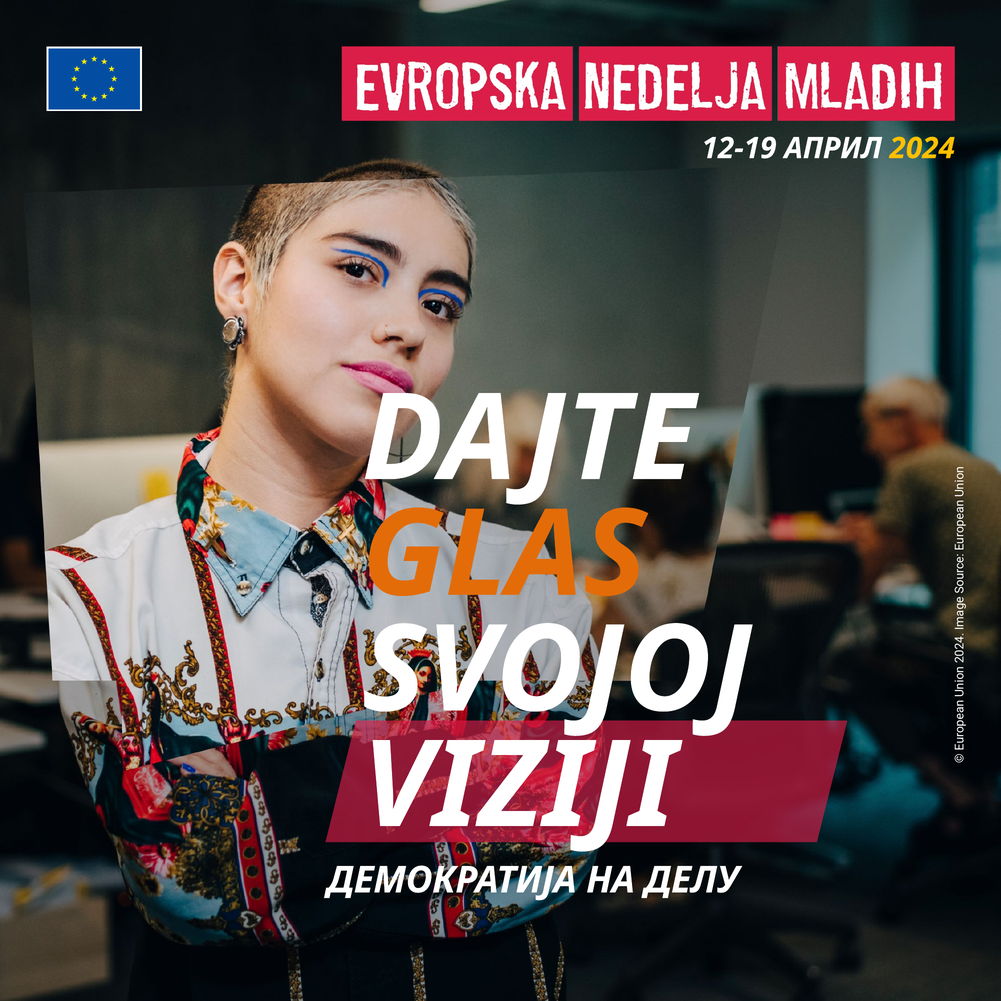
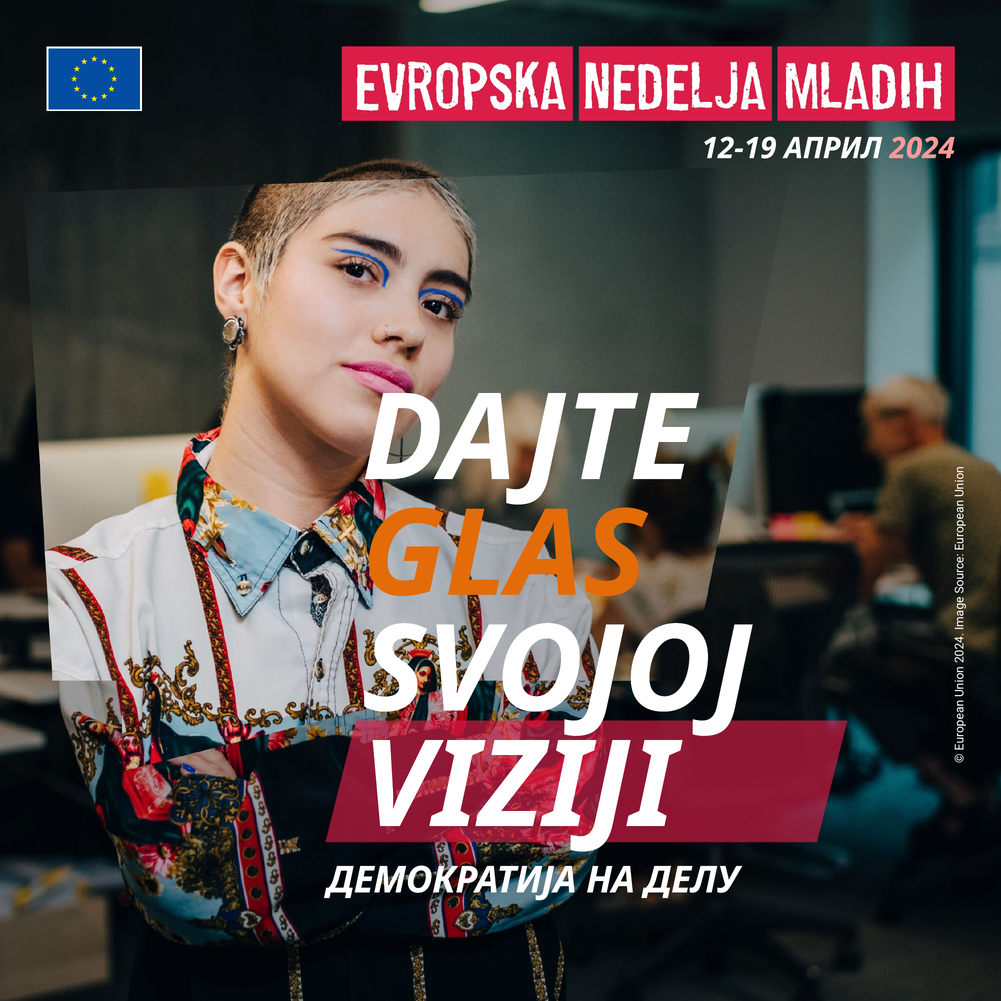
2024 colour: yellow -> pink (922, 148)
